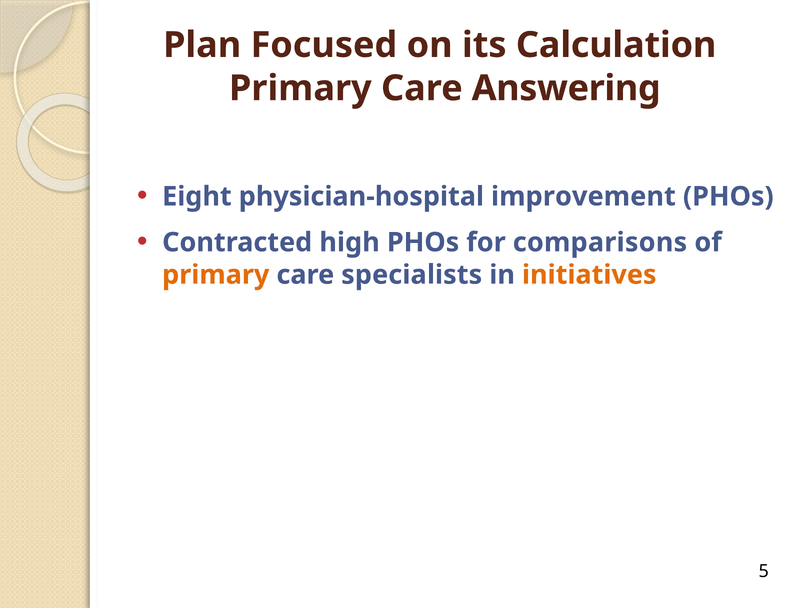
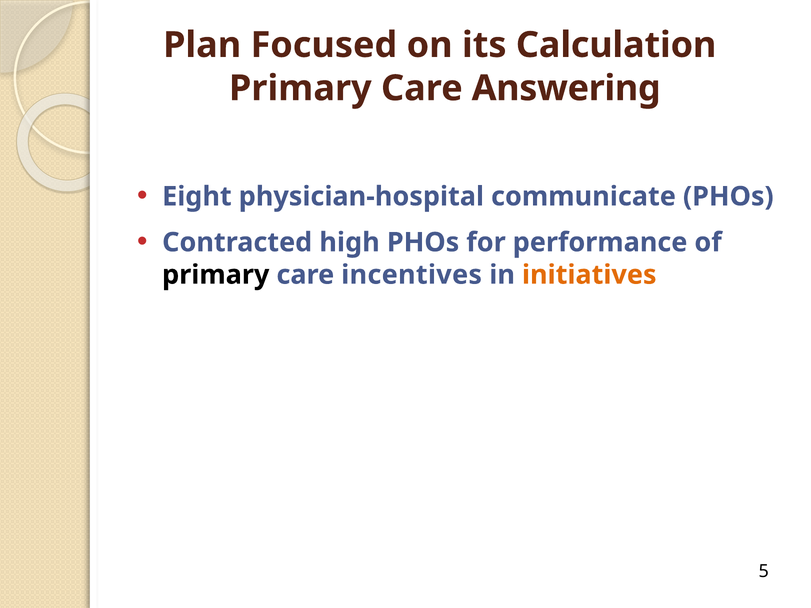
improvement: improvement -> communicate (583, 197)
comparisons: comparisons -> performance (600, 242)
primary colour: orange -> black (216, 275)
specialists: specialists -> incentives (412, 275)
